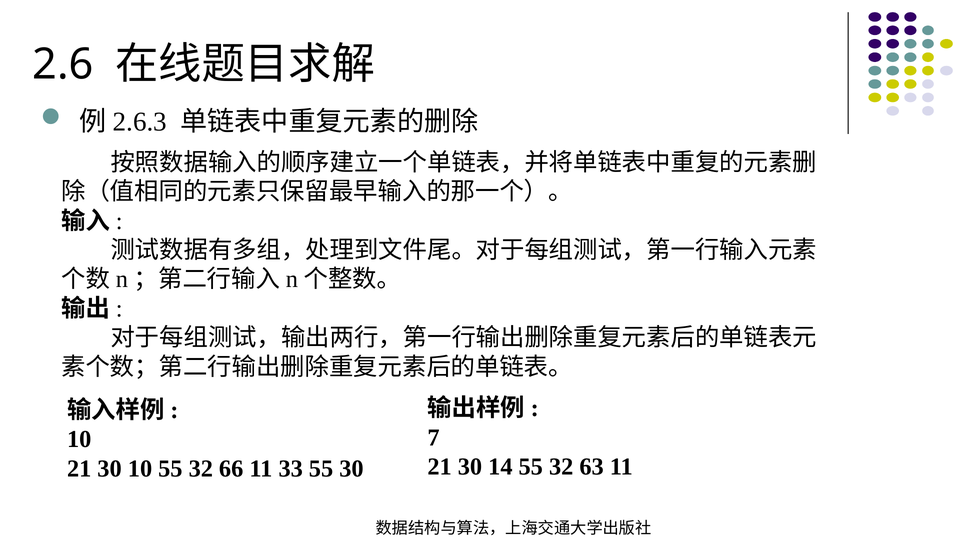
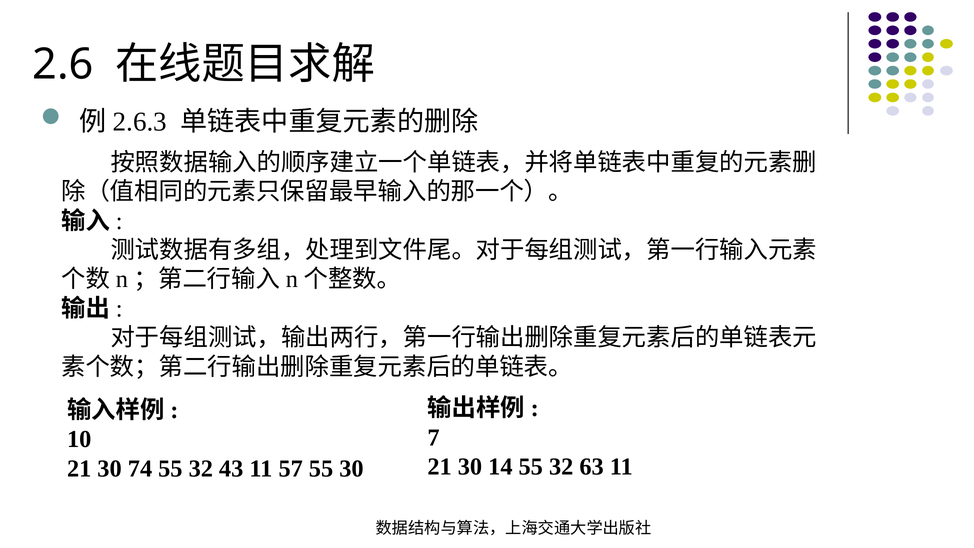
30 10: 10 -> 74 (140, 468)
66: 66 -> 43 (231, 468)
33: 33 -> 57 (291, 468)
